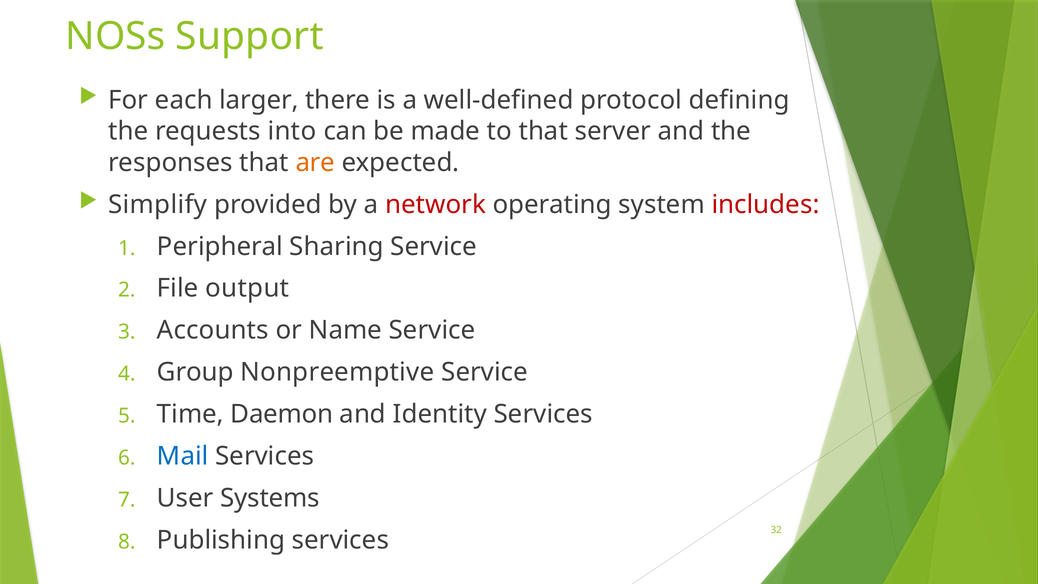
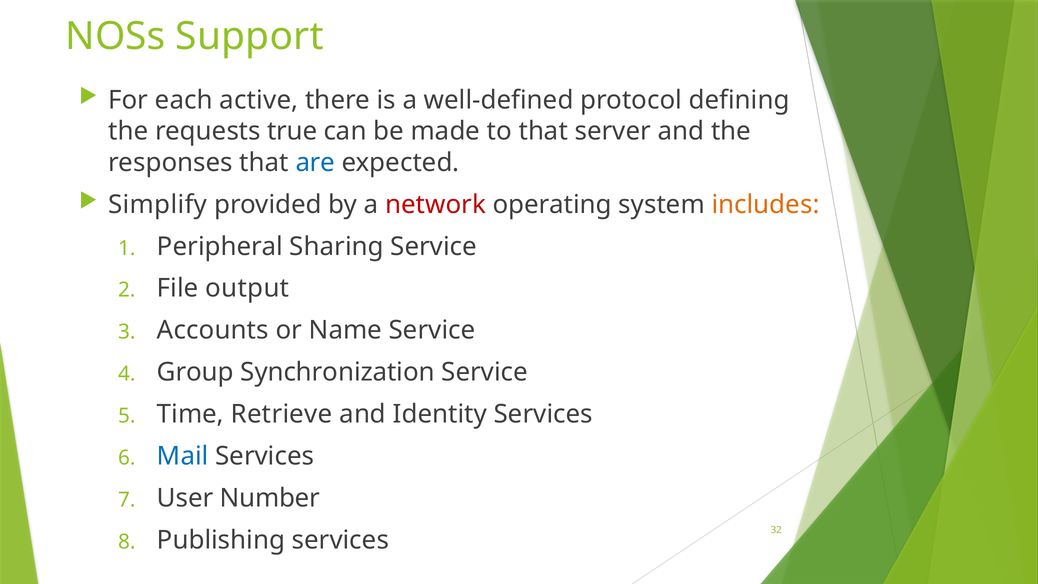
larger: larger -> active (259, 100)
into: into -> true (292, 131)
are colour: orange -> blue (315, 162)
includes colour: red -> orange (766, 204)
Nonpreemptive: Nonpreemptive -> Synchronization (338, 372)
Daemon: Daemon -> Retrieve (282, 414)
Systems: Systems -> Number (270, 498)
